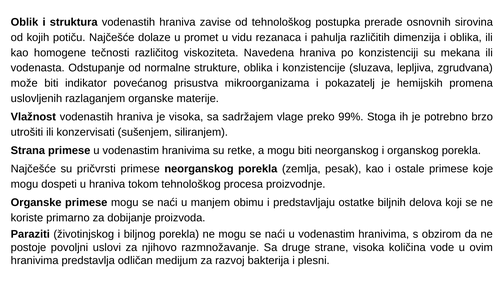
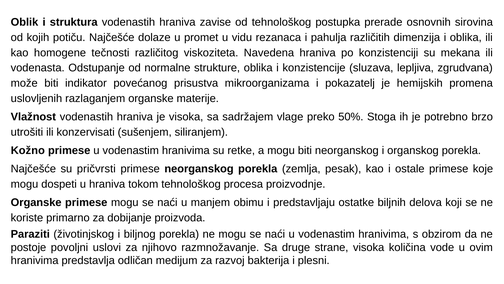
99%: 99% -> 50% (351, 117)
Strana: Strana -> Kožno (28, 150)
